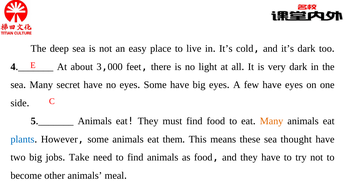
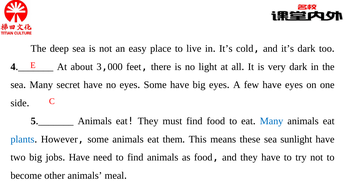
Many colour: orange -> blue (272, 121)
thought: thought -> sunlight (296, 139)
Take: Take -> Have (79, 157)
